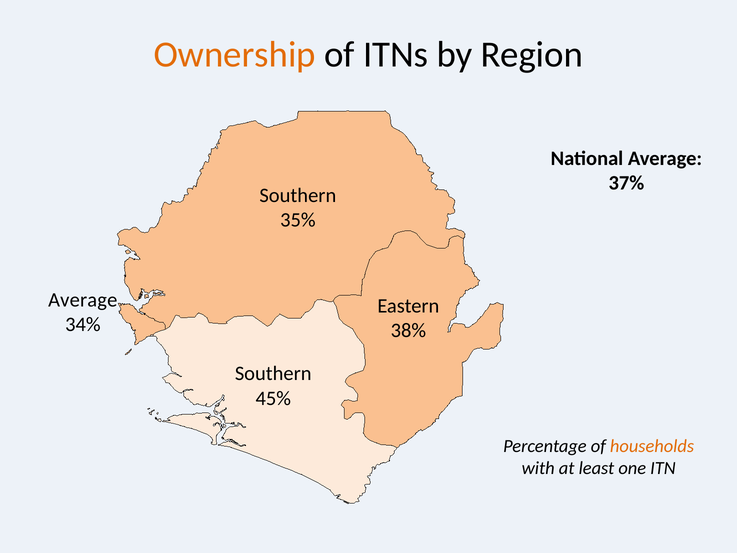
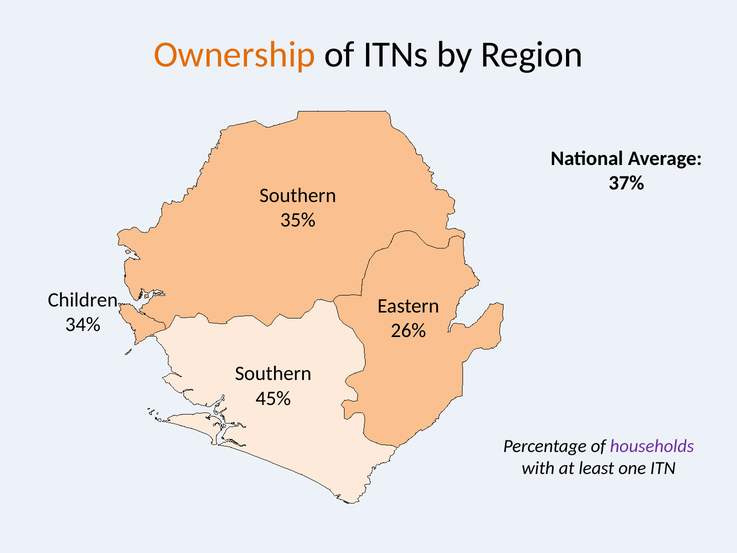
Average: Average -> Children (83, 300)
38%: 38% -> 26% (408, 331)
households colour: orange -> purple (652, 446)
